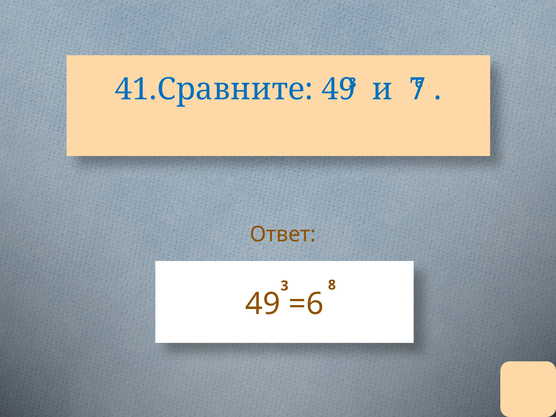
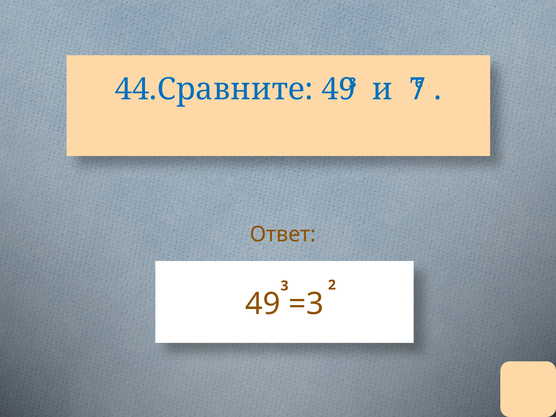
41.Сравните: 41.Сравните -> 44.Сравните (214, 89)
8: 8 -> 2 (332, 285)
=6: =6 -> =3 (306, 304)
